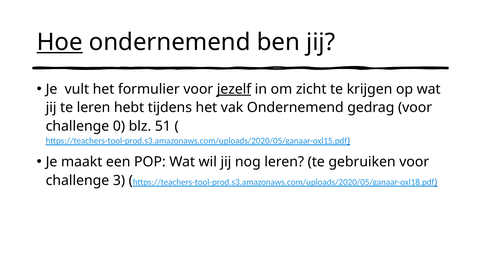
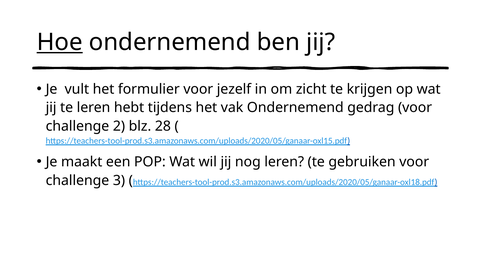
jezelf underline: present -> none (234, 89)
0: 0 -> 2 (119, 126)
51: 51 -> 28 (163, 126)
